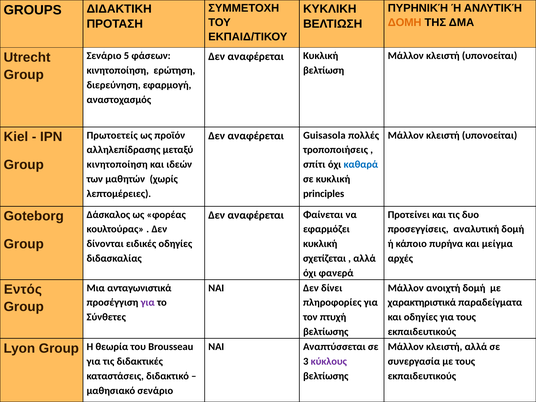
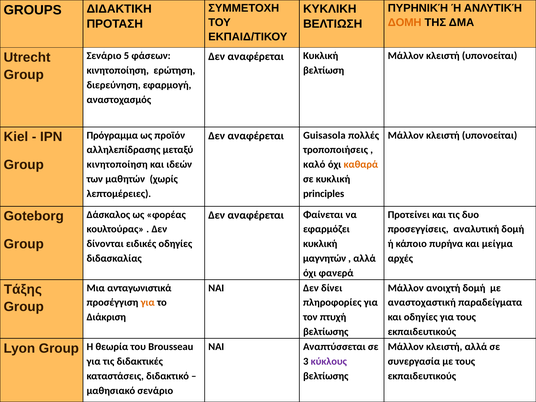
Πρωτοετείς: Πρωτοετείς -> Πρόγραμμα (112, 135)
σπίτι: σπίτι -> καλό (314, 164)
καθαρά colour: blue -> orange (361, 164)
σχετίζεται: σχετίζεται -> μαγνητών (325, 258)
Εντός: Εντός -> Τάξης (23, 290)
για colour: purple -> orange (148, 303)
χαρακτηριστικά: χαρακτηριστικά -> αναστοχαστική (422, 303)
Σύνθετες: Σύνθετες -> Διάκριση (106, 317)
